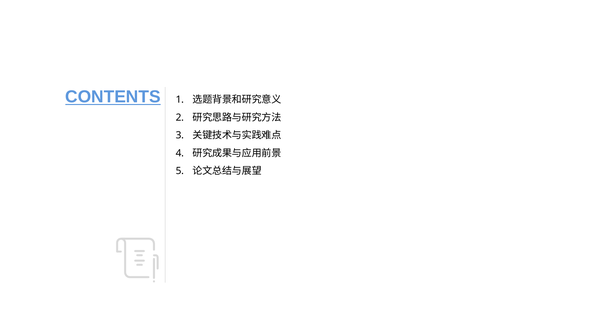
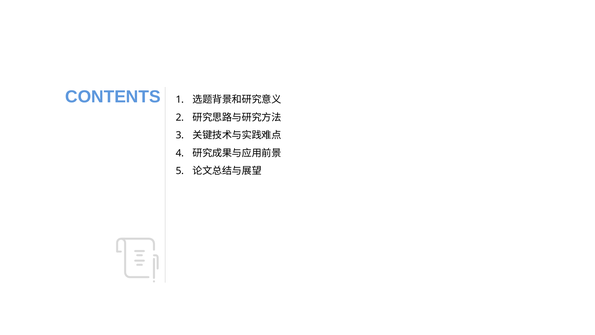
CONTENTS underline: present -> none (113, 97)
